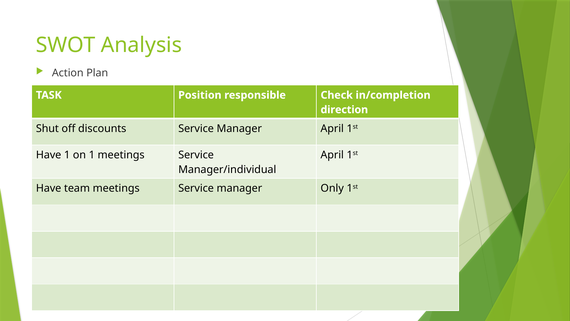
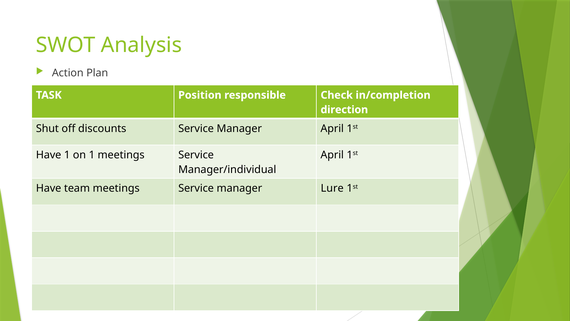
Only: Only -> Lure (332, 188)
